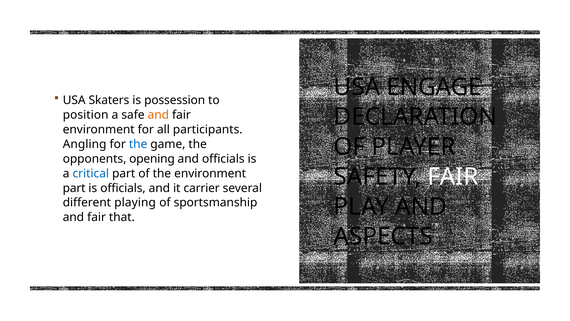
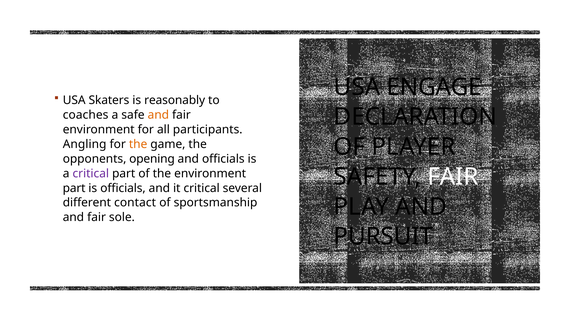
possession: possession -> reasonably (175, 100)
position: position -> coaches (86, 115)
the colour: blue -> orange (138, 144)
critical colour: blue -> purple (91, 173)
it carrier: carrier -> critical (202, 188)
playing: playing -> contact (135, 202)
that: that -> sole (122, 217)
ASPECTS: ASPECTS -> PURSUIT (383, 236)
